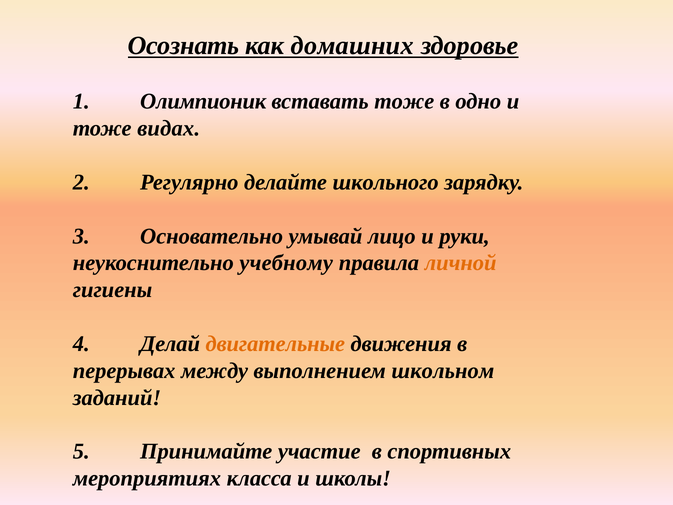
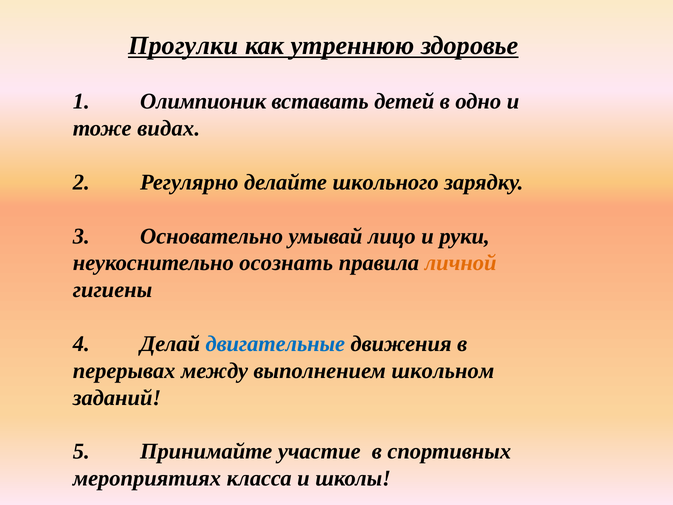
Осознать: Осознать -> Прогулки (183, 46)
домашних: домашних -> утреннюю (353, 46)
вставать тоже: тоже -> детей (404, 101)
учебному: учебному -> осознать (286, 263)
двигательные colour: orange -> blue (275, 344)
